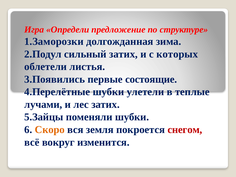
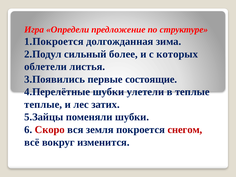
1.Заморозки: 1.Заморозки -> 1.Покроется (54, 41)
сильный затих: затих -> более (123, 54)
лучами: лучами -> теплые (43, 104)
Скоро colour: orange -> red (50, 130)
